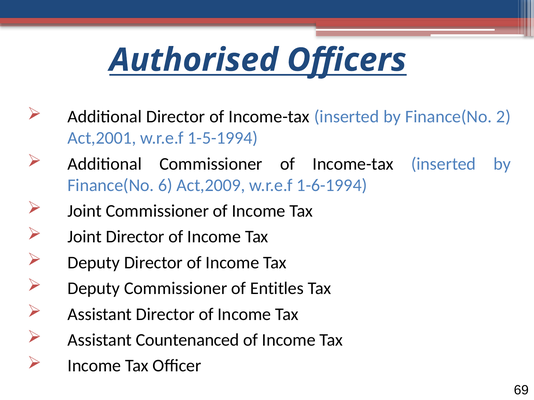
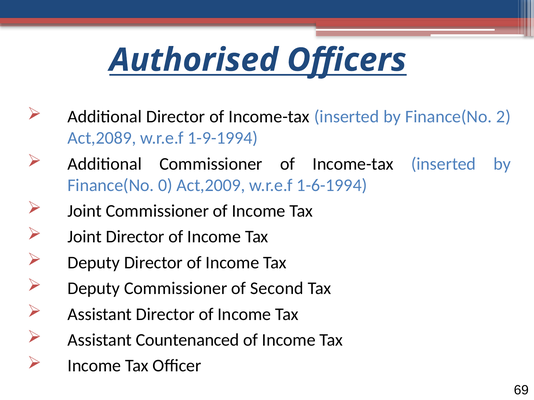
Act,2001: Act,2001 -> Act,2089 (102, 138)
1-5-1994: 1-5-1994 -> 1-9-1994 (223, 138)
6: 6 -> 0 (165, 185)
Entitles: Entitles -> Second (277, 289)
